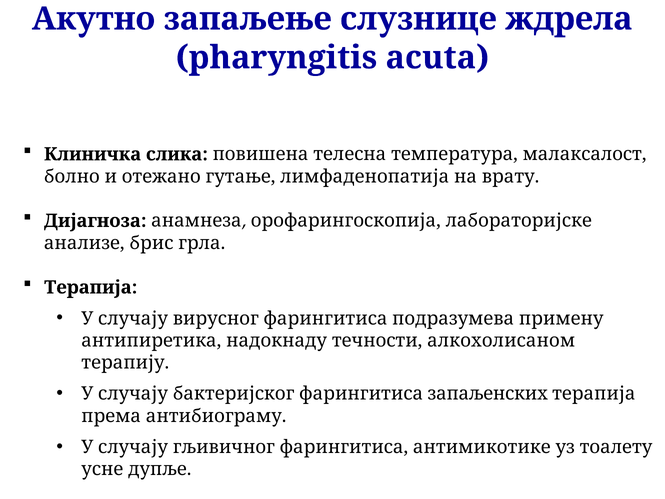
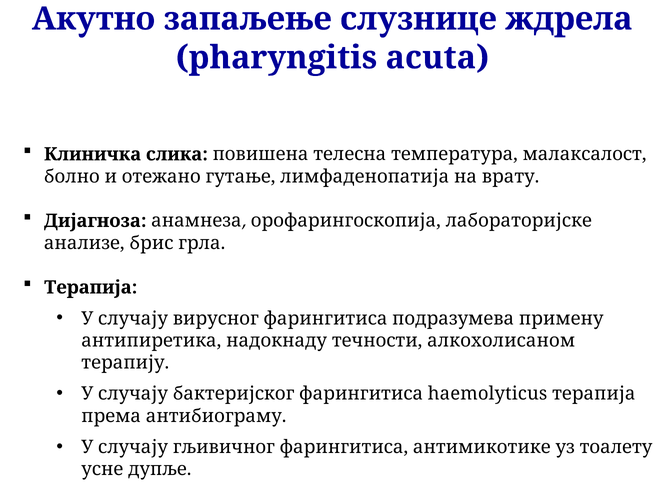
запаљенских: запаљенских -> haemolyticus (488, 394)
